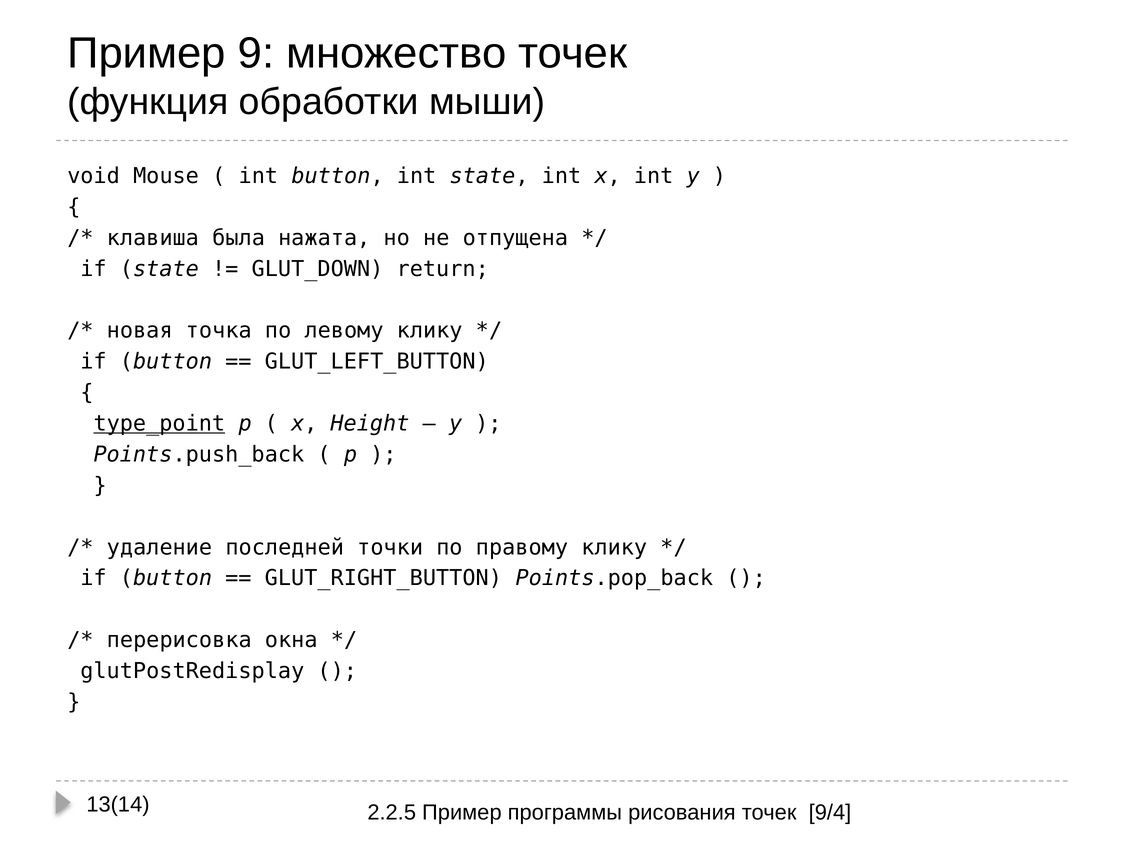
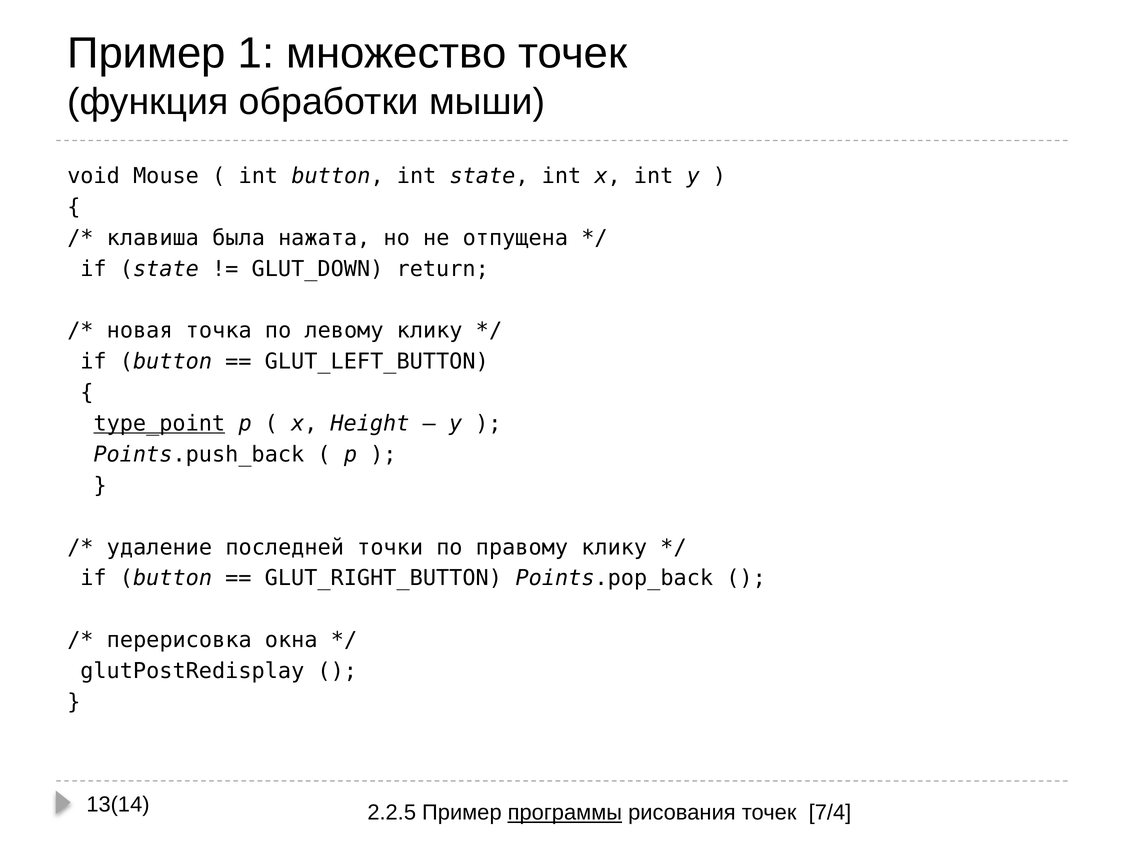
9: 9 -> 1 (256, 54)
программы underline: none -> present (565, 813)
9/4: 9/4 -> 7/4 (830, 813)
